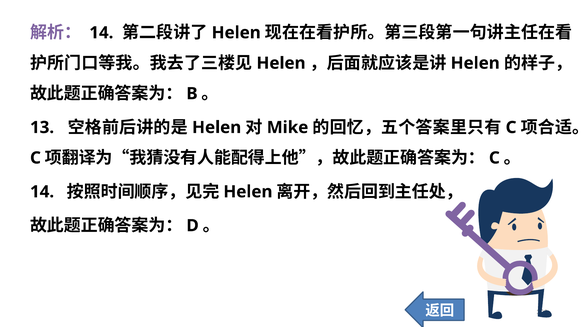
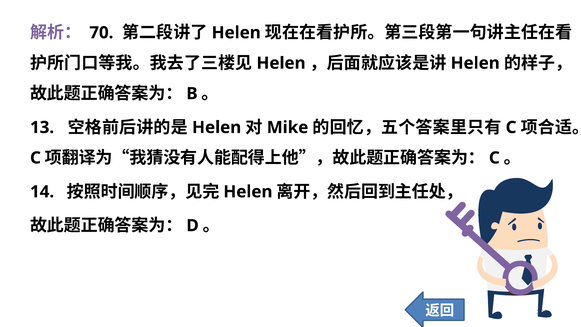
14: 14 -> 70 (101, 33)
